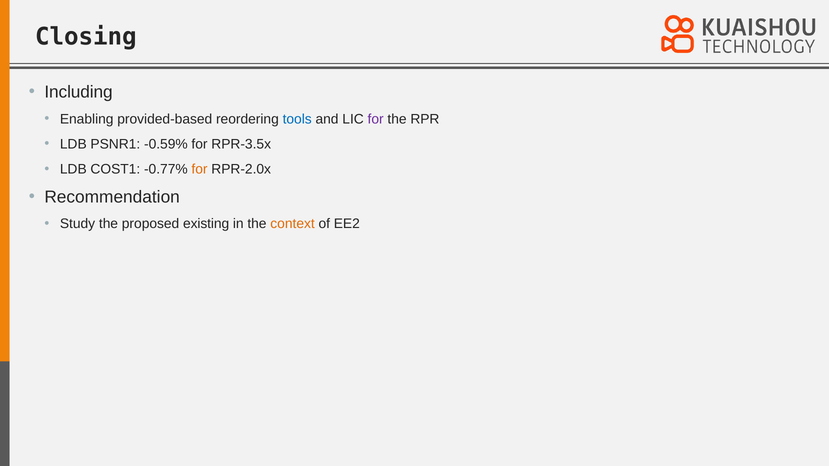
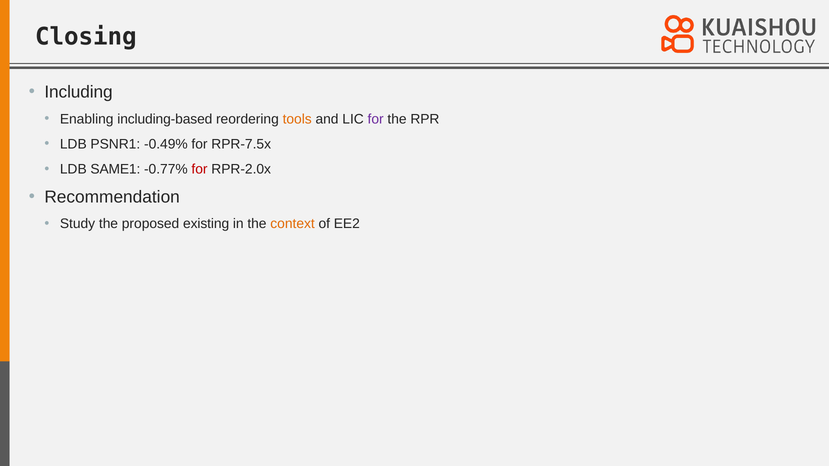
provided-based: provided-based -> including-based (165, 119)
tools colour: blue -> orange (297, 119)
-0.59%: -0.59% -> -0.49% (166, 144)
RPR-3.5x: RPR-3.5x -> RPR-7.5x (241, 144)
COST1: COST1 -> SAME1 (115, 169)
for colour: orange -> red (200, 169)
